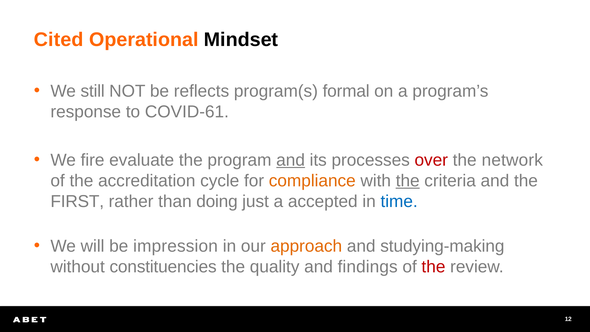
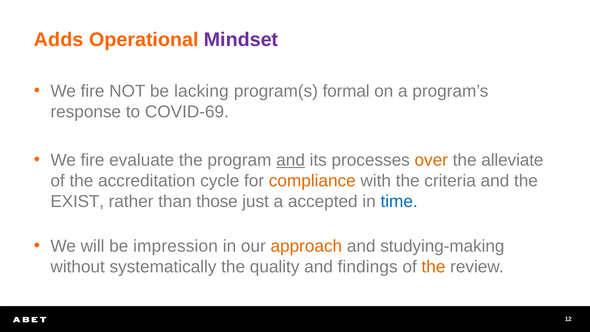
Cited: Cited -> Adds (59, 40)
Mindset colour: black -> purple (241, 40)
still: still -> fire (93, 91)
reflects: reflects -> lacking (201, 91)
COVID-61: COVID-61 -> COVID-69 (187, 112)
over colour: red -> orange (431, 160)
network: network -> alleviate (512, 160)
the underline: present -> none (408, 181)
FIRST: FIRST -> EXIST (77, 201)
doing: doing -> those (217, 201)
constituencies: constituencies -> systematically (163, 267)
the colour: red -> orange (433, 267)
